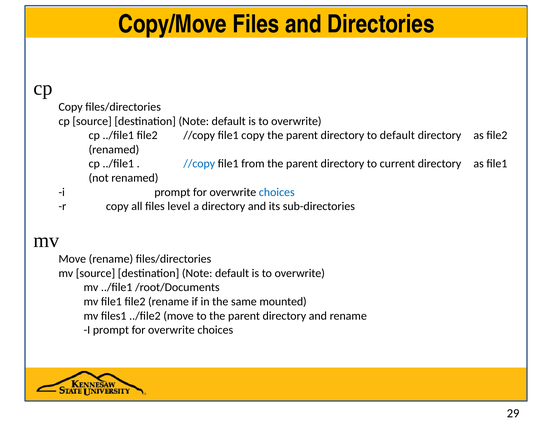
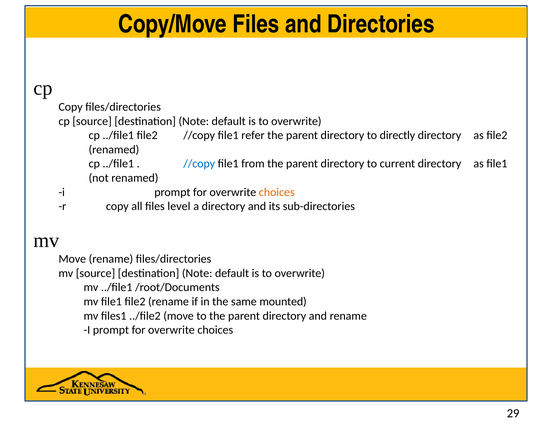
file1 copy: copy -> refer (253, 136)
to default: default -> directly (397, 136)
choices colour: blue -> orange (277, 192)
